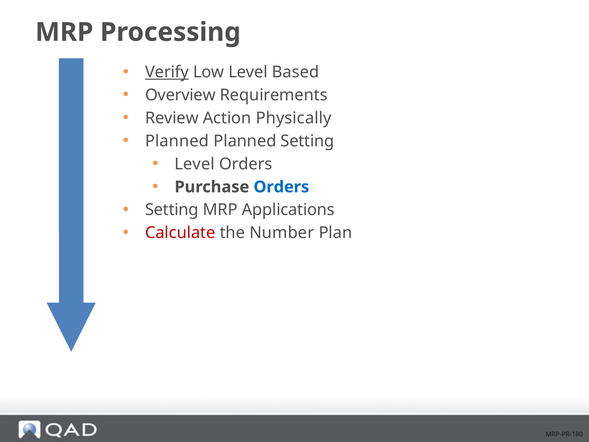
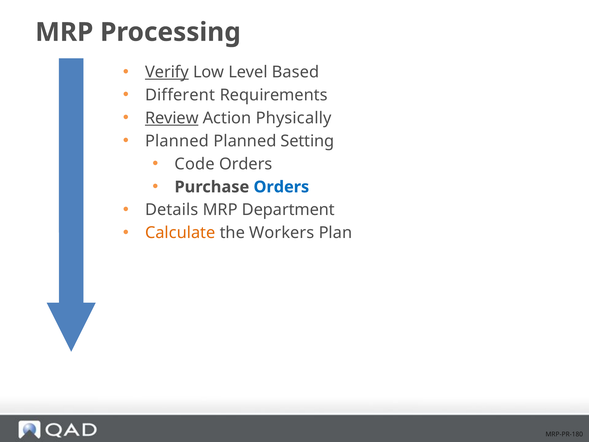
Overview: Overview -> Different (180, 95)
Review underline: none -> present (172, 118)
Level: Level -> Code (195, 164)
Setting: Setting -> Details (172, 210)
Applications: Applications -> Department (288, 210)
Calculate colour: red -> orange (180, 233)
Number: Number -> Workers (282, 233)
